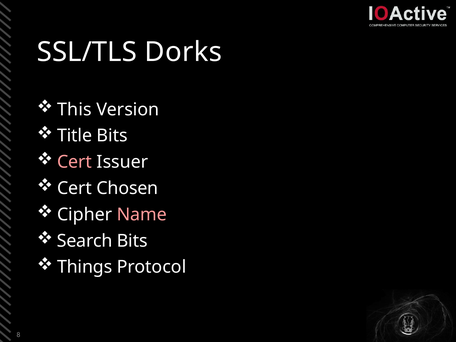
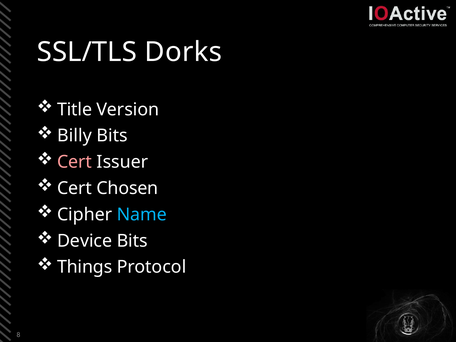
This: This -> Title (75, 109)
Title: Title -> Billy (74, 136)
Name colour: pink -> light blue (142, 215)
Search: Search -> Device (85, 241)
